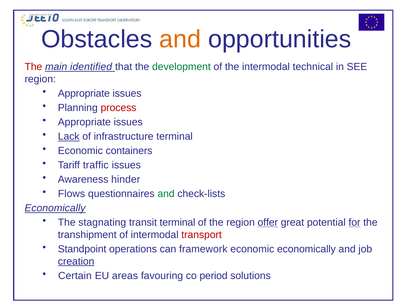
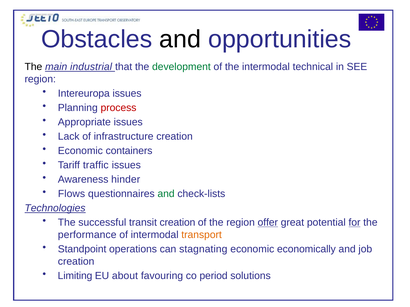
and colour: orange -> black (180, 39)
The colour: red -> black (33, 67)
identified: identified -> industrial (91, 67)
Appropriate: Appropriate -> Intereuropa (84, 94)
Lack underline: present -> none (69, 137)
infrastructure terminal: terminal -> creation (175, 137)
Economically: Economically -> Technologies (55, 208)
stagnating: stagnating -> successful (102, 223)
transit terminal: terminal -> creation (177, 223)
transhipment: transhipment -> performance (87, 235)
transport colour: red -> orange (202, 235)
framework: framework -> stagnating (203, 249)
creation underline: present -> none (76, 262)
Certain: Certain -> Limiting (75, 276)
areas: areas -> about (125, 276)
